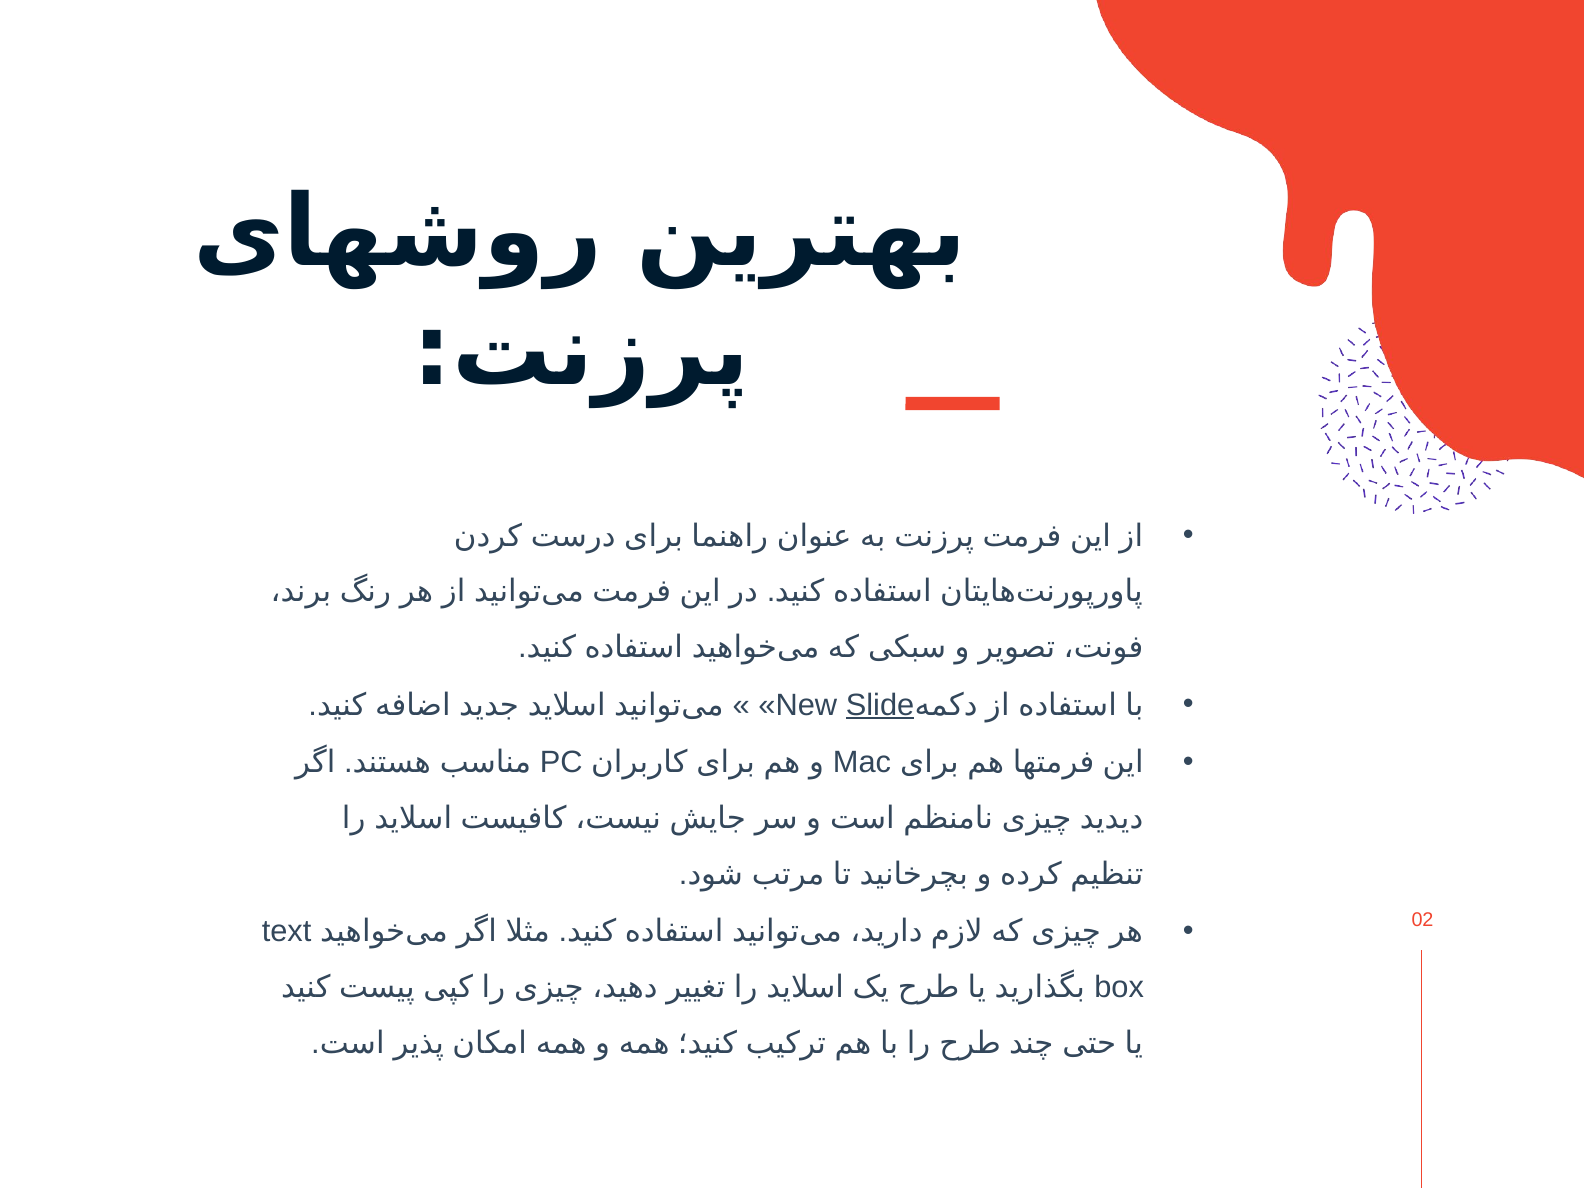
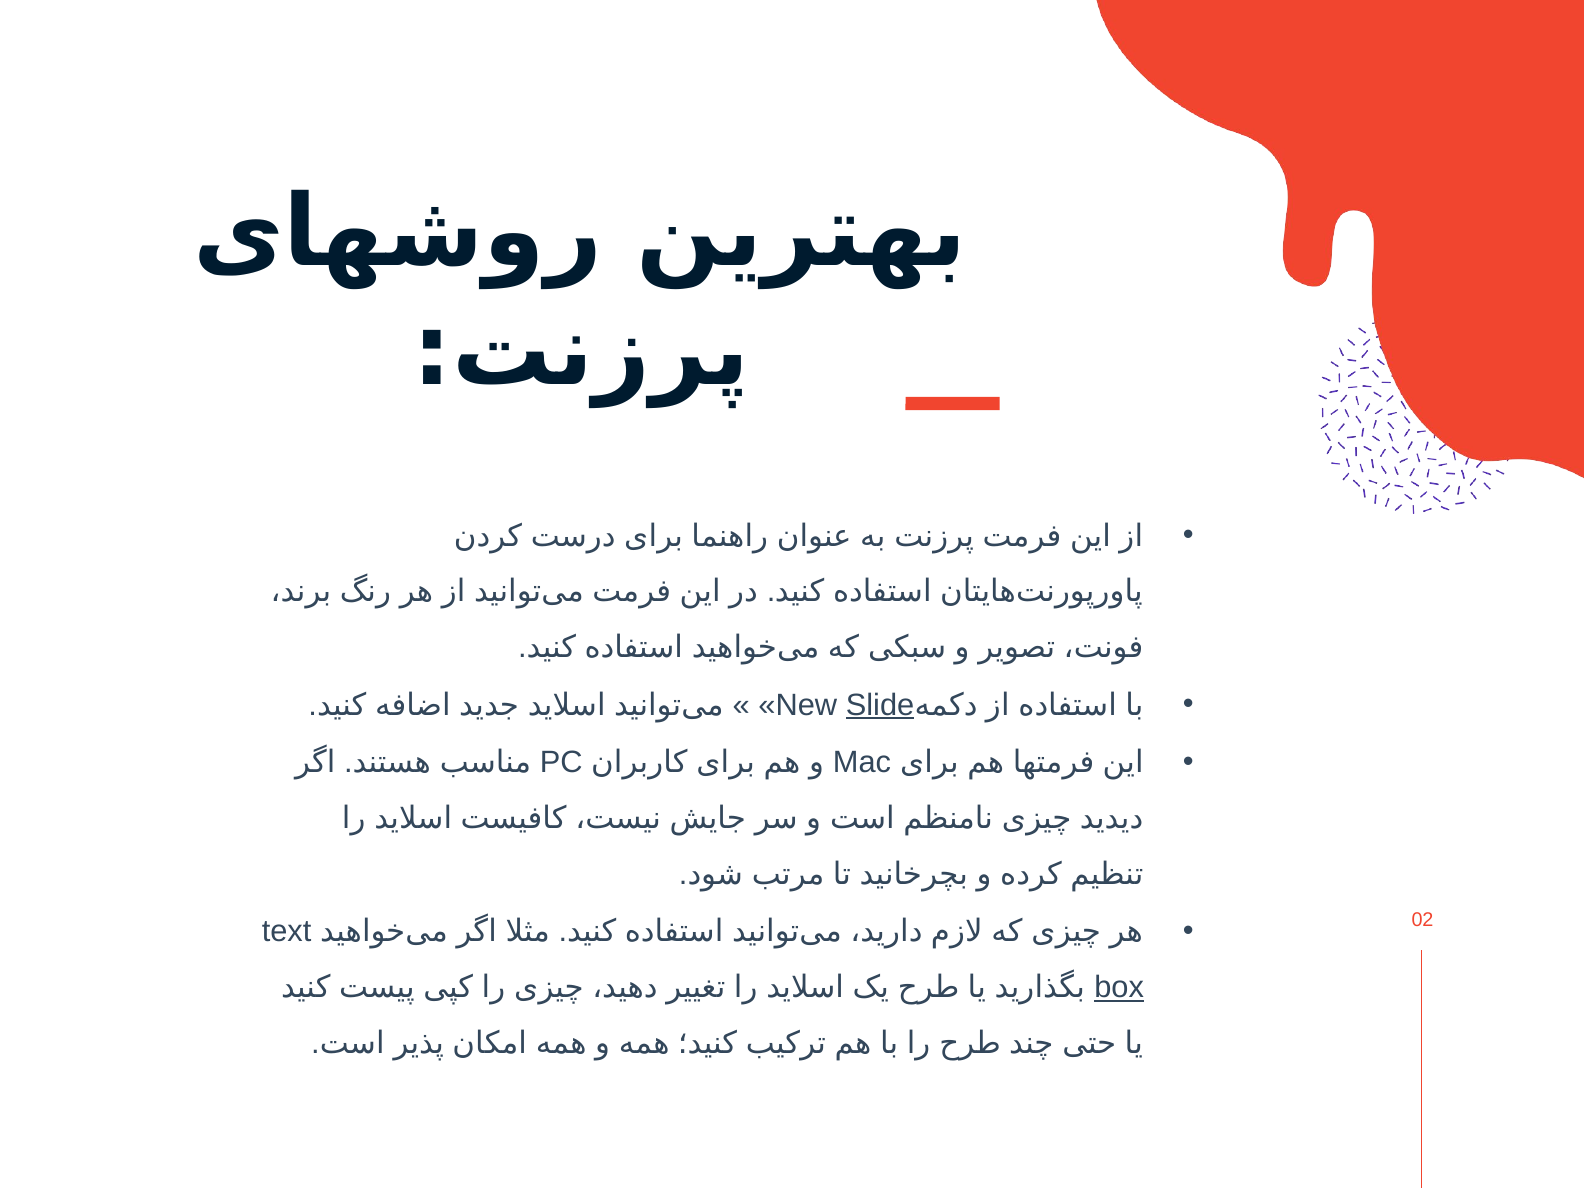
box underline: none -> present (1119, 987)
